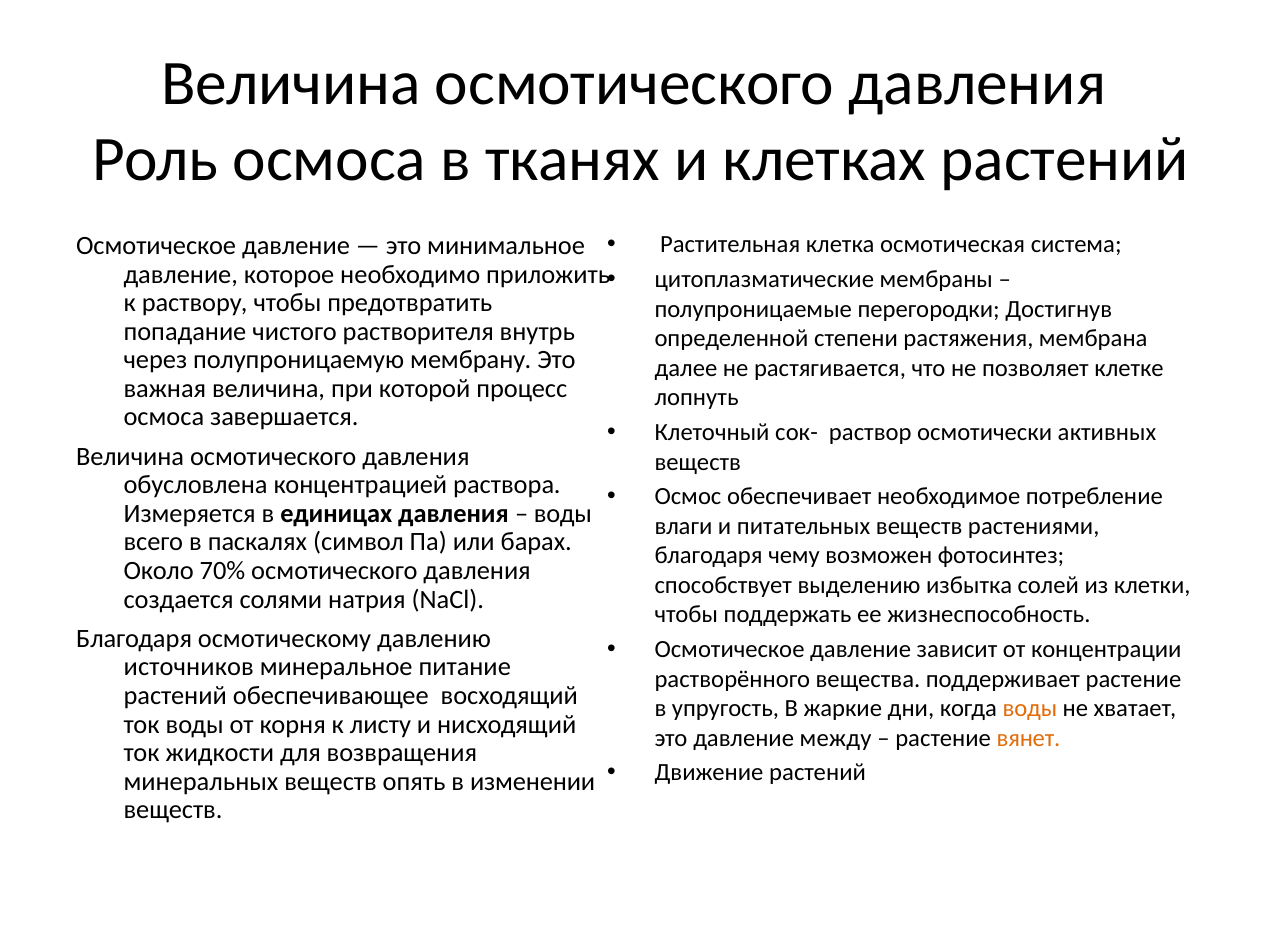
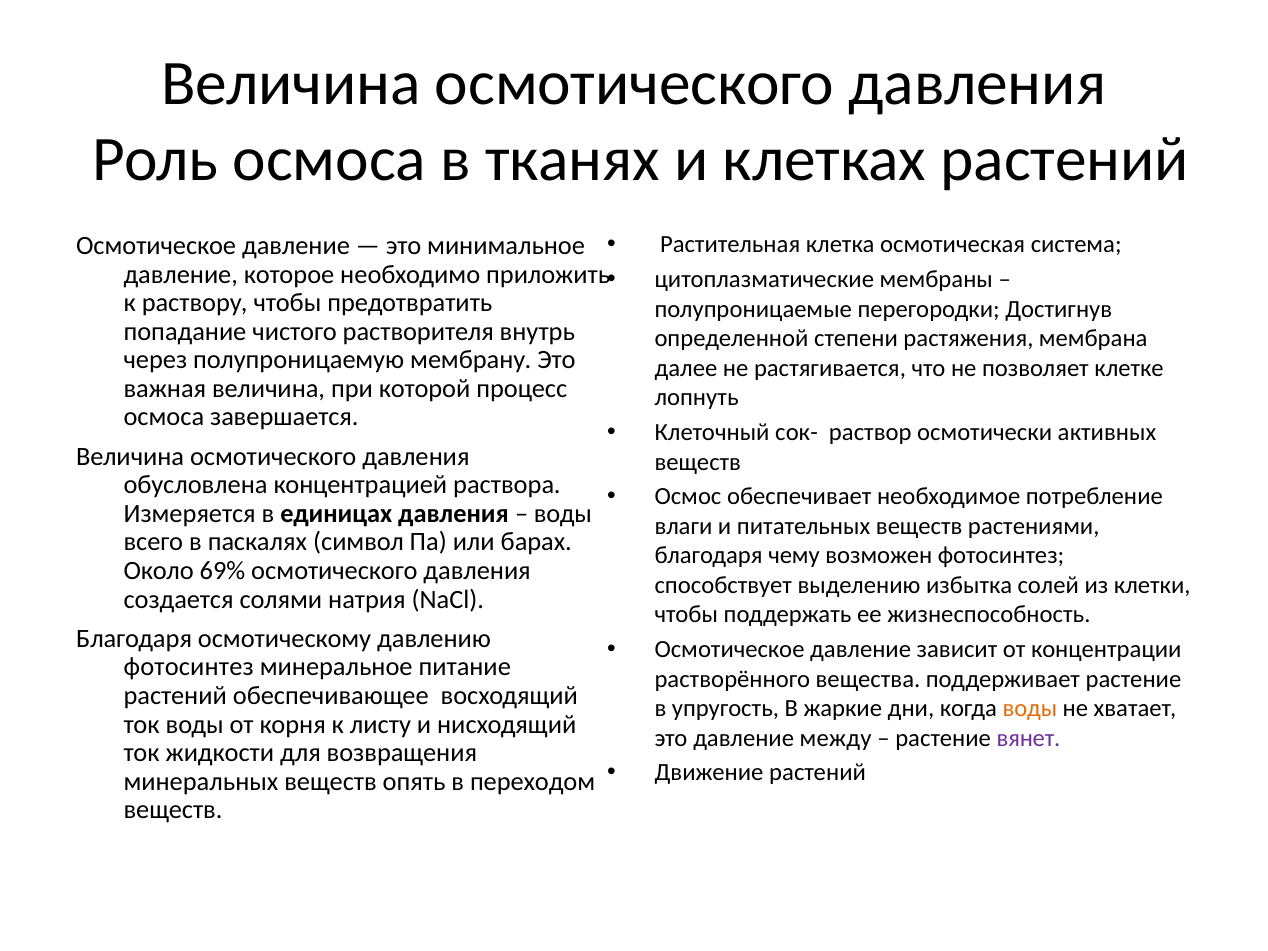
70%: 70% -> 69% (223, 571)
источников: источников -> фотосинтез (189, 667)
вянет colour: orange -> purple (1028, 738)
изменении: изменении -> переходом (533, 781)
